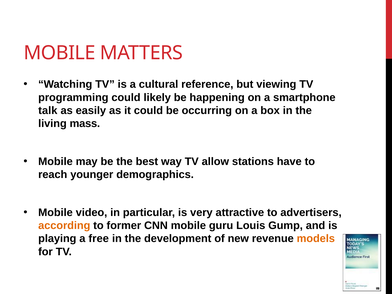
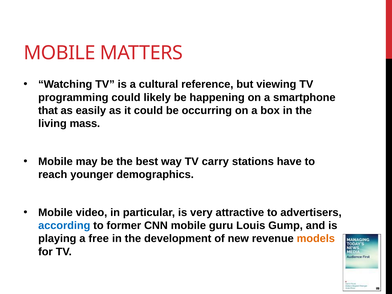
talk: talk -> that (48, 111)
allow: allow -> carry (215, 162)
according colour: orange -> blue (64, 226)
